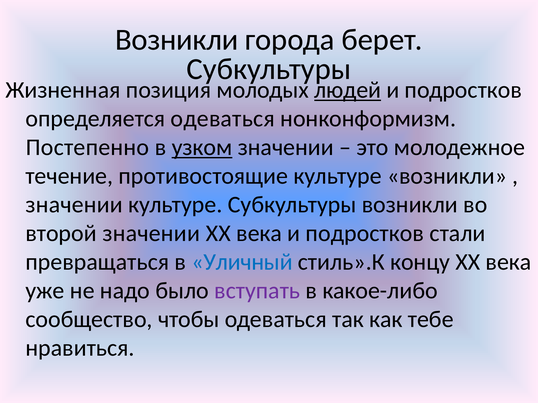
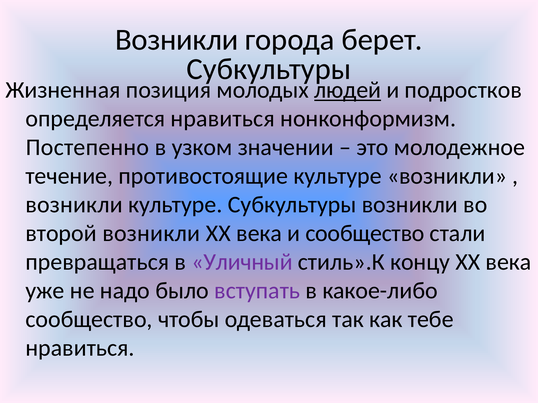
определяется одеваться: одеваться -> нравиться (223, 119)
узком underline: present -> none (202, 148)
значении: значении -> возникли (74, 205)
второй значении: значении -> возникли (151, 234)
века и подростков: подростков -> сообщество (365, 234)
Уличный colour: blue -> purple (242, 262)
